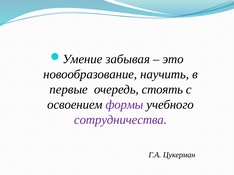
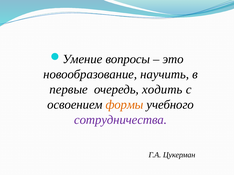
забывая: забывая -> вопросы (128, 59)
стоять: стоять -> ходить (162, 90)
формы colour: purple -> orange (124, 105)
